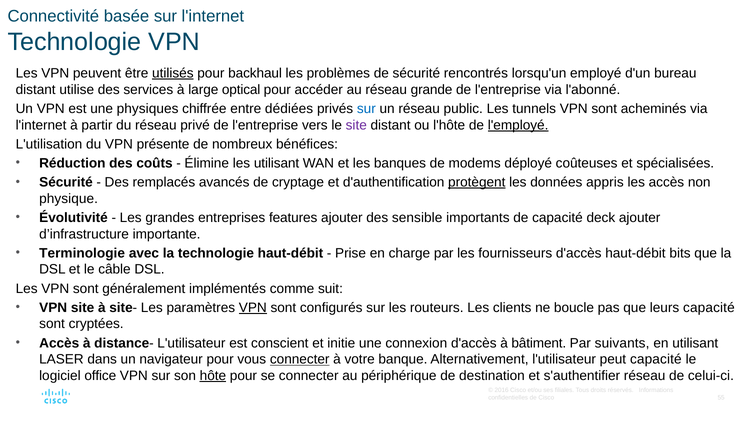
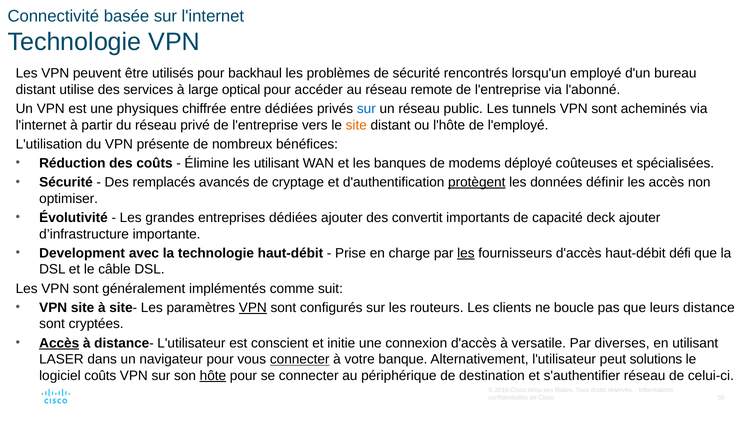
utilisés underline: present -> none (173, 73)
grande: grande -> remote (432, 89)
site colour: purple -> orange (356, 125)
l'employé underline: present -> none (518, 125)
appris: appris -> définir (605, 182)
physique: physique -> optimiser (69, 198)
entreprises features: features -> dédiées (293, 217)
sensible: sensible -> convertit (417, 217)
Terminologie: Terminologie -> Development (82, 253)
les underline: none -> present (466, 253)
bits: bits -> défi (680, 253)
leurs capacité: capacité -> distance (709, 307)
Accès underline: none -> present (59, 343)
bâtiment: bâtiment -> versatile (539, 343)
suivants: suivants -> diverses (622, 343)
peut capacité: capacité -> solutions (656, 359)
logiciel office: office -> coûts (100, 375)
